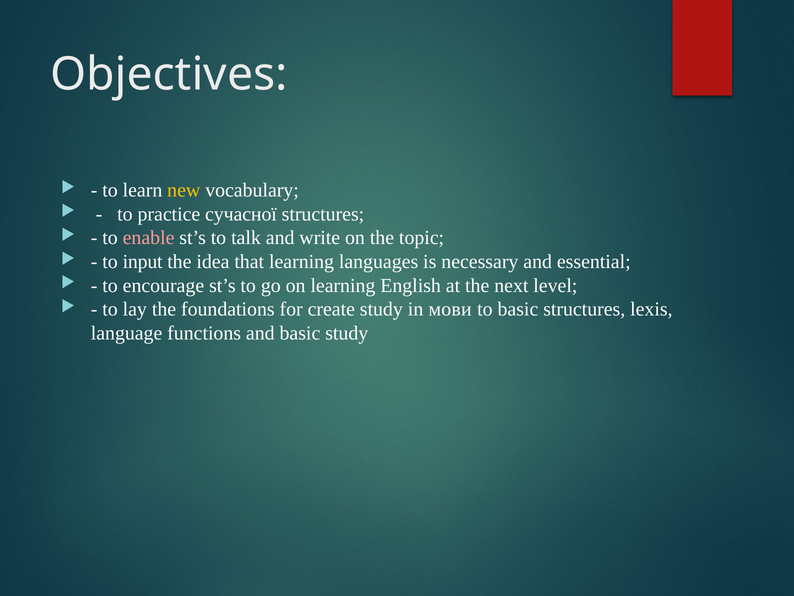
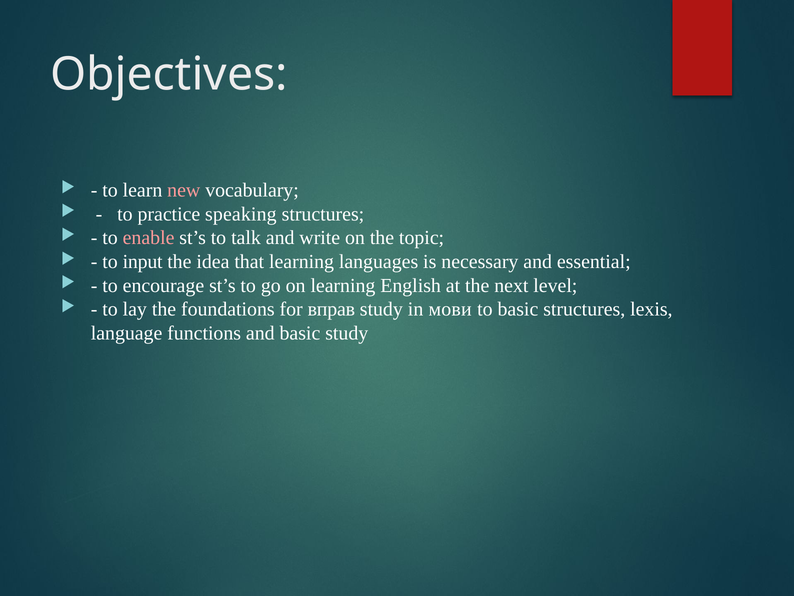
new colour: yellow -> pink (184, 190)
сучасної: сучасної -> speaking (241, 214)
create: create -> вправ (331, 309)
